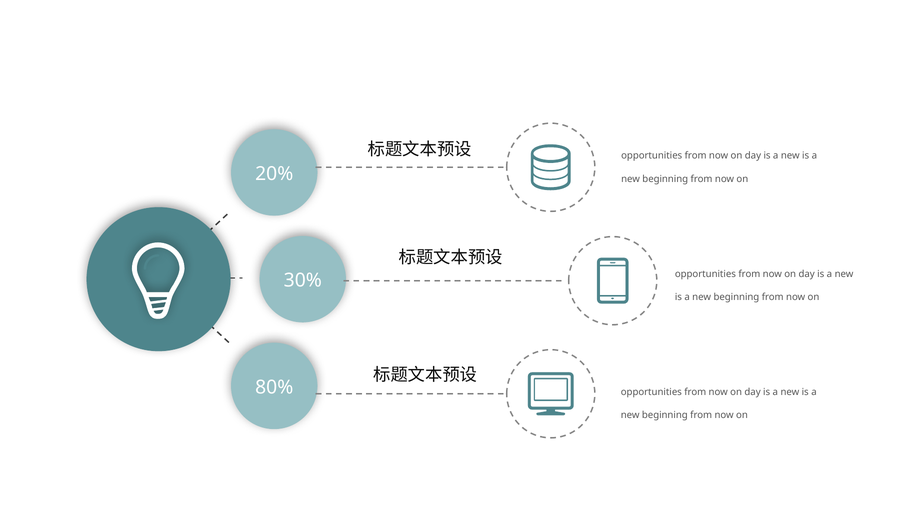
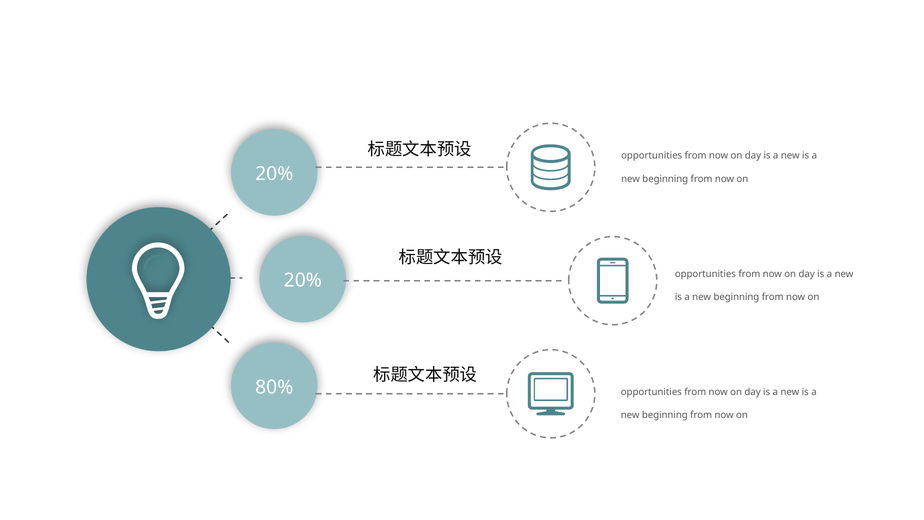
30%: 30% -> 20% (303, 280)
